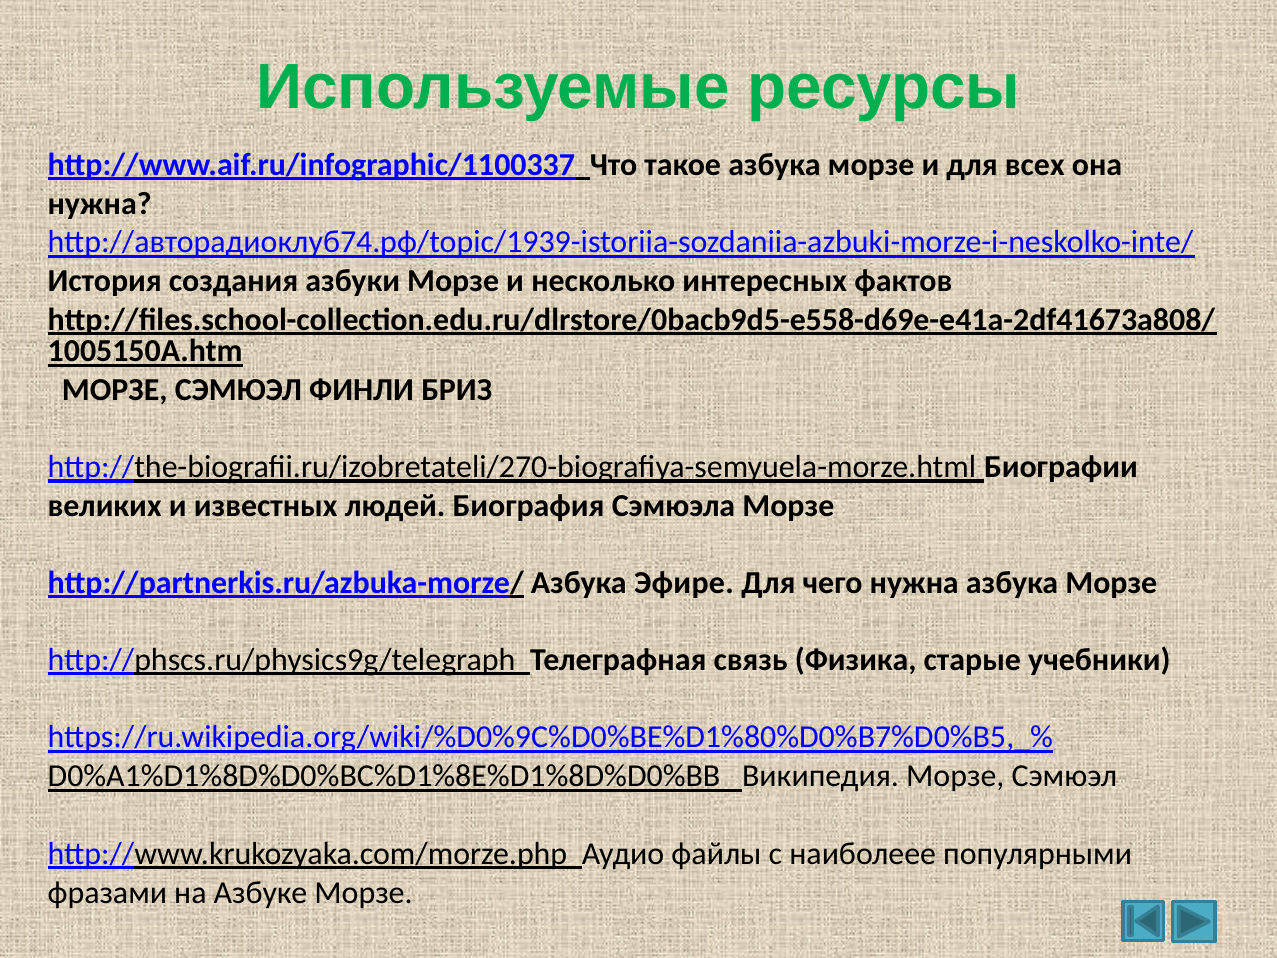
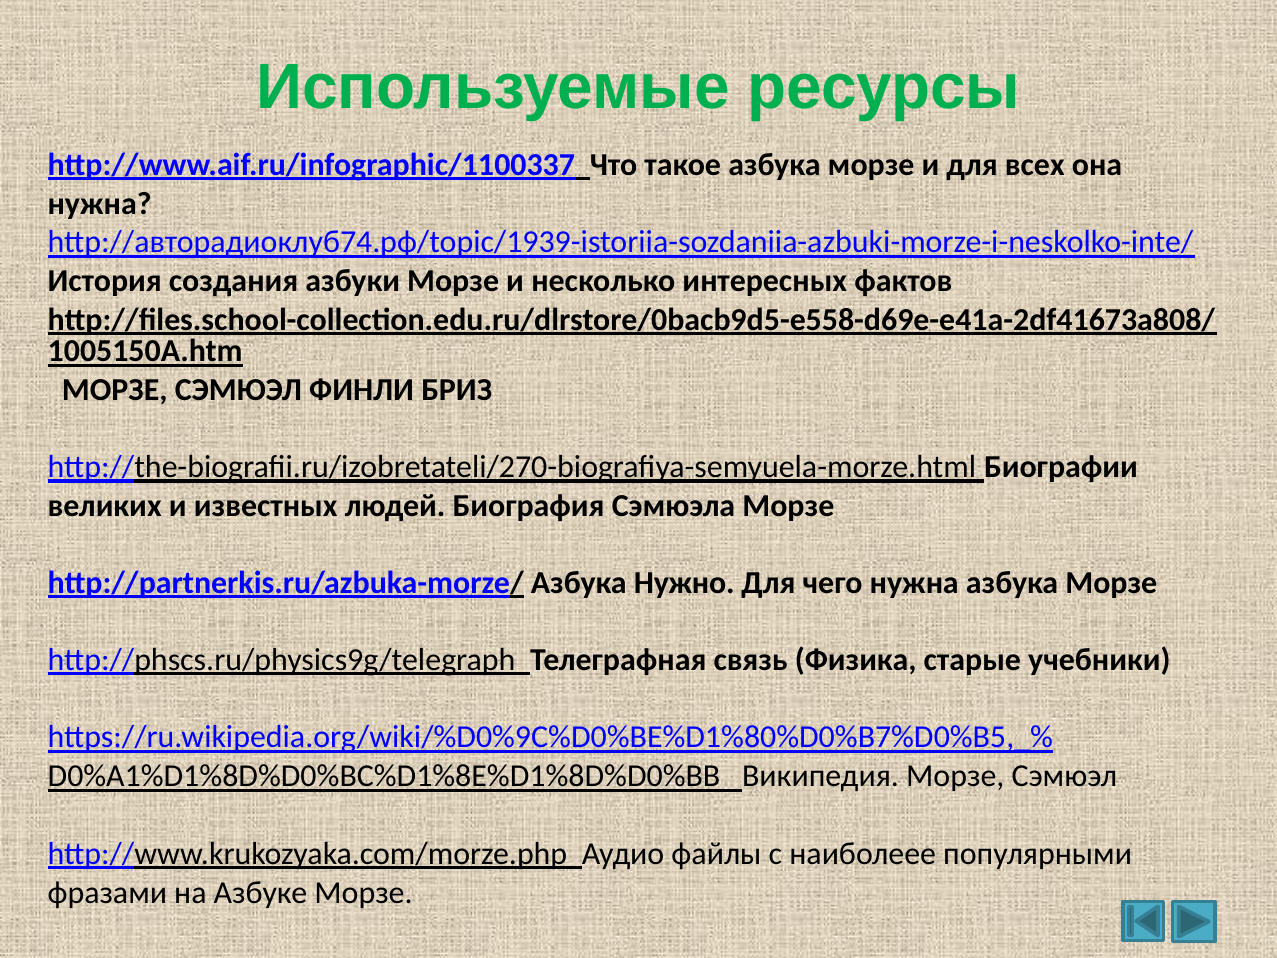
Эфире: Эфире -> Нужно (684, 583)
